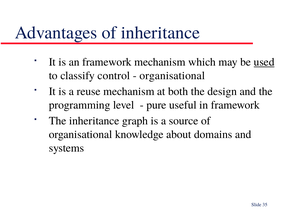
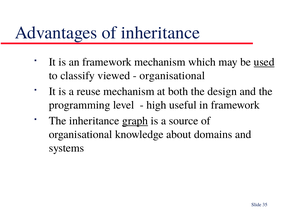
control: control -> viewed (114, 76)
pure: pure -> high (156, 105)
graph underline: none -> present (135, 121)
